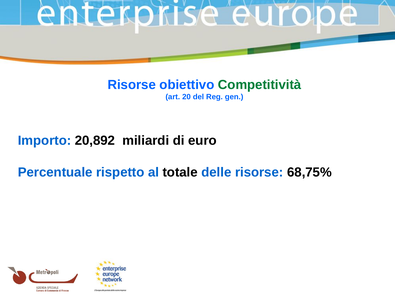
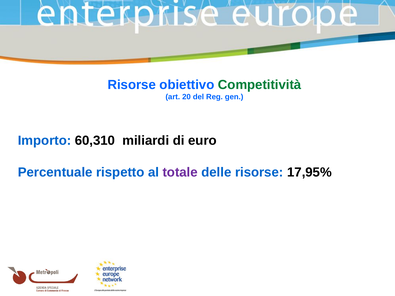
20,892: 20,892 -> 60,310 (95, 141)
totale colour: black -> purple (180, 172)
68,75%: 68,75% -> 17,95% (309, 172)
